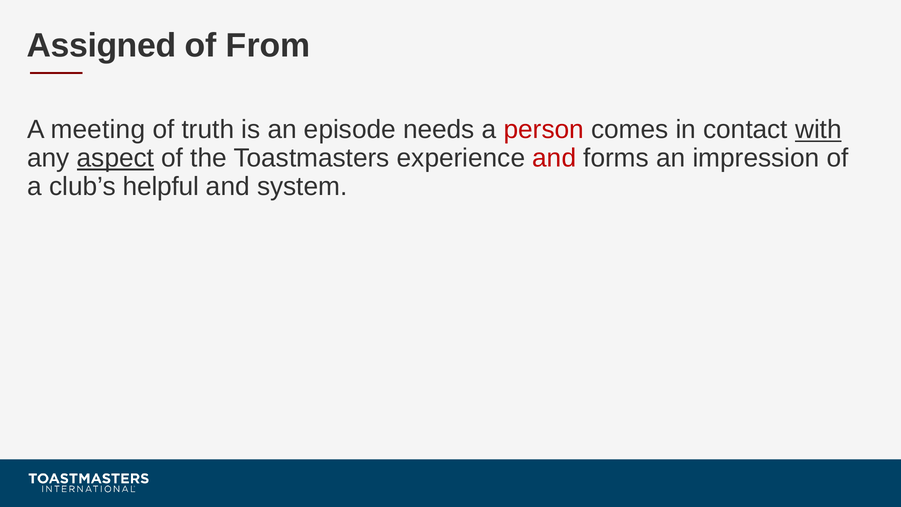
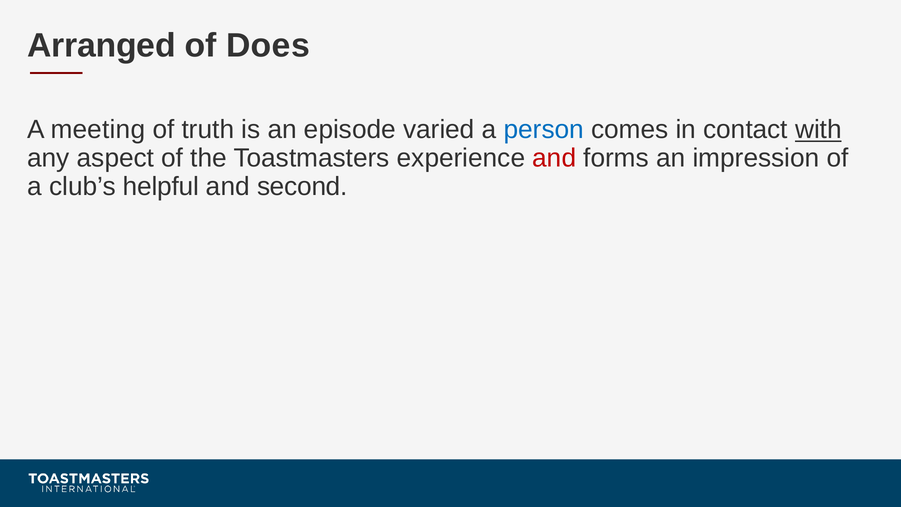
Assigned: Assigned -> Arranged (101, 46)
From: From -> Does (268, 46)
needs: needs -> varied (439, 130)
person colour: red -> blue (544, 130)
aspect underline: present -> none (115, 158)
system: system -> second (302, 187)
